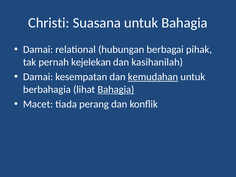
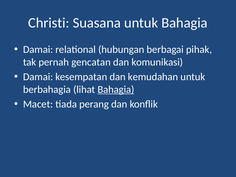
kejelekan: kejelekan -> gencatan (91, 62)
kasihanilah: kasihanilah -> komunikasi (157, 62)
kemudahan underline: present -> none (153, 77)
